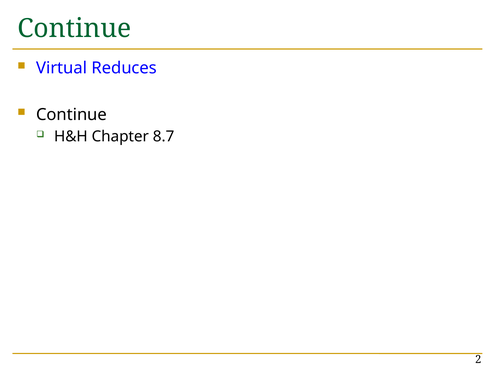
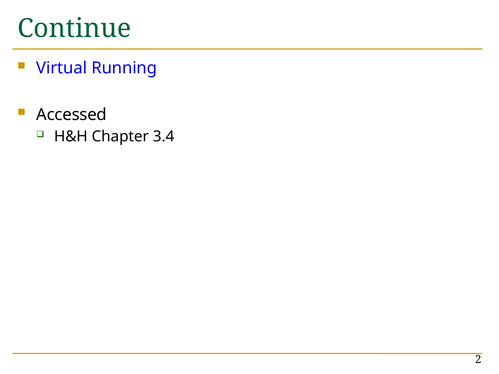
Reduces: Reduces -> Running (124, 68)
Continue: Continue -> Accessed (72, 115)
8.7: 8.7 -> 3.4 (164, 137)
